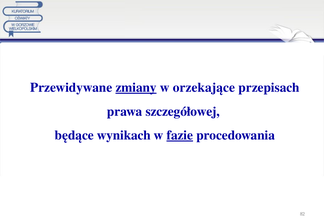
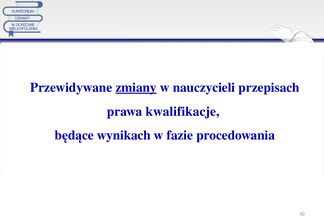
orzekające: orzekające -> nauczycieli (204, 88)
szczegółowej: szczegółowej -> kwalifikacje (183, 112)
fazie underline: present -> none (180, 135)
